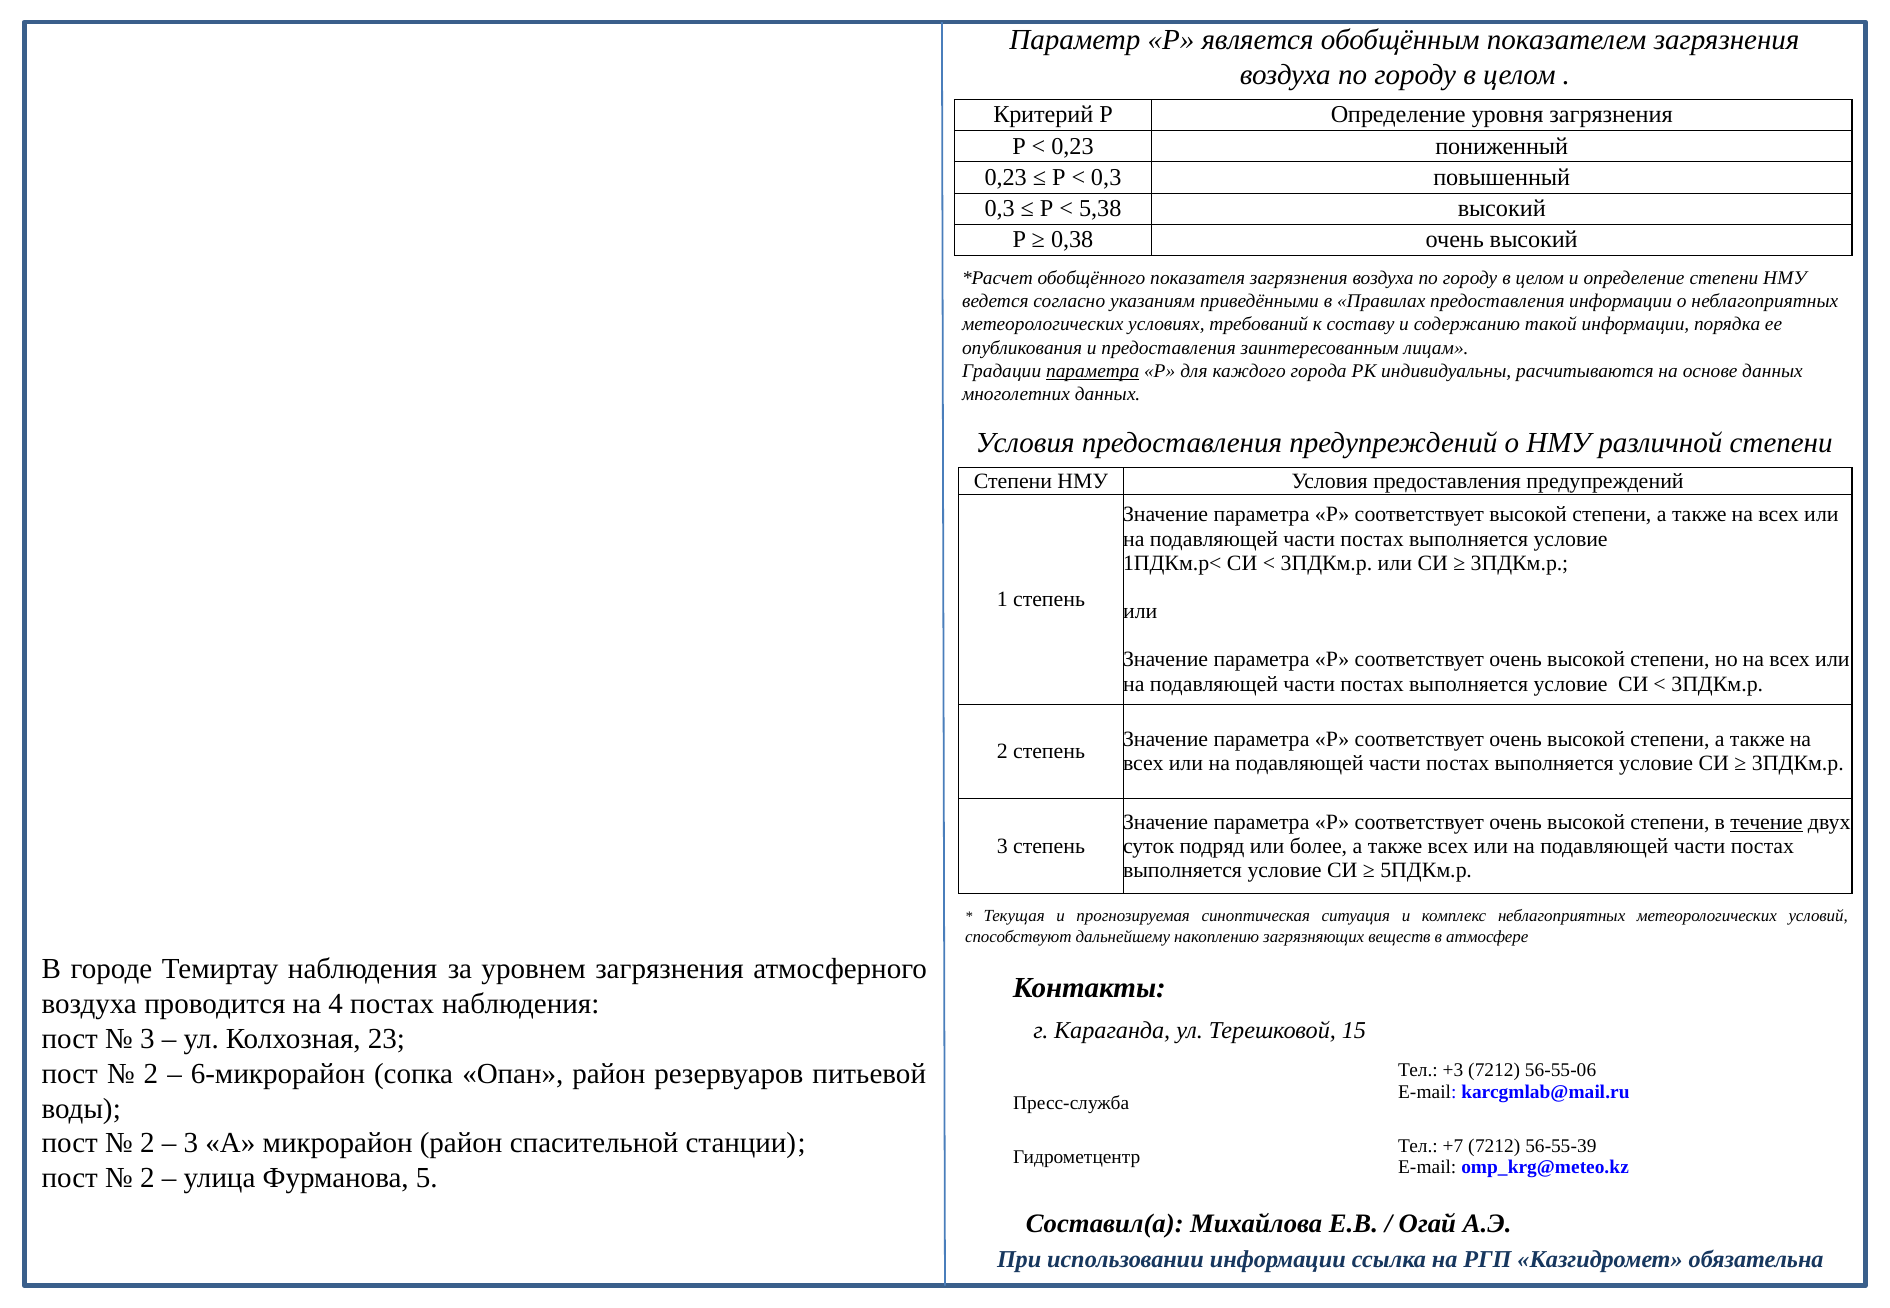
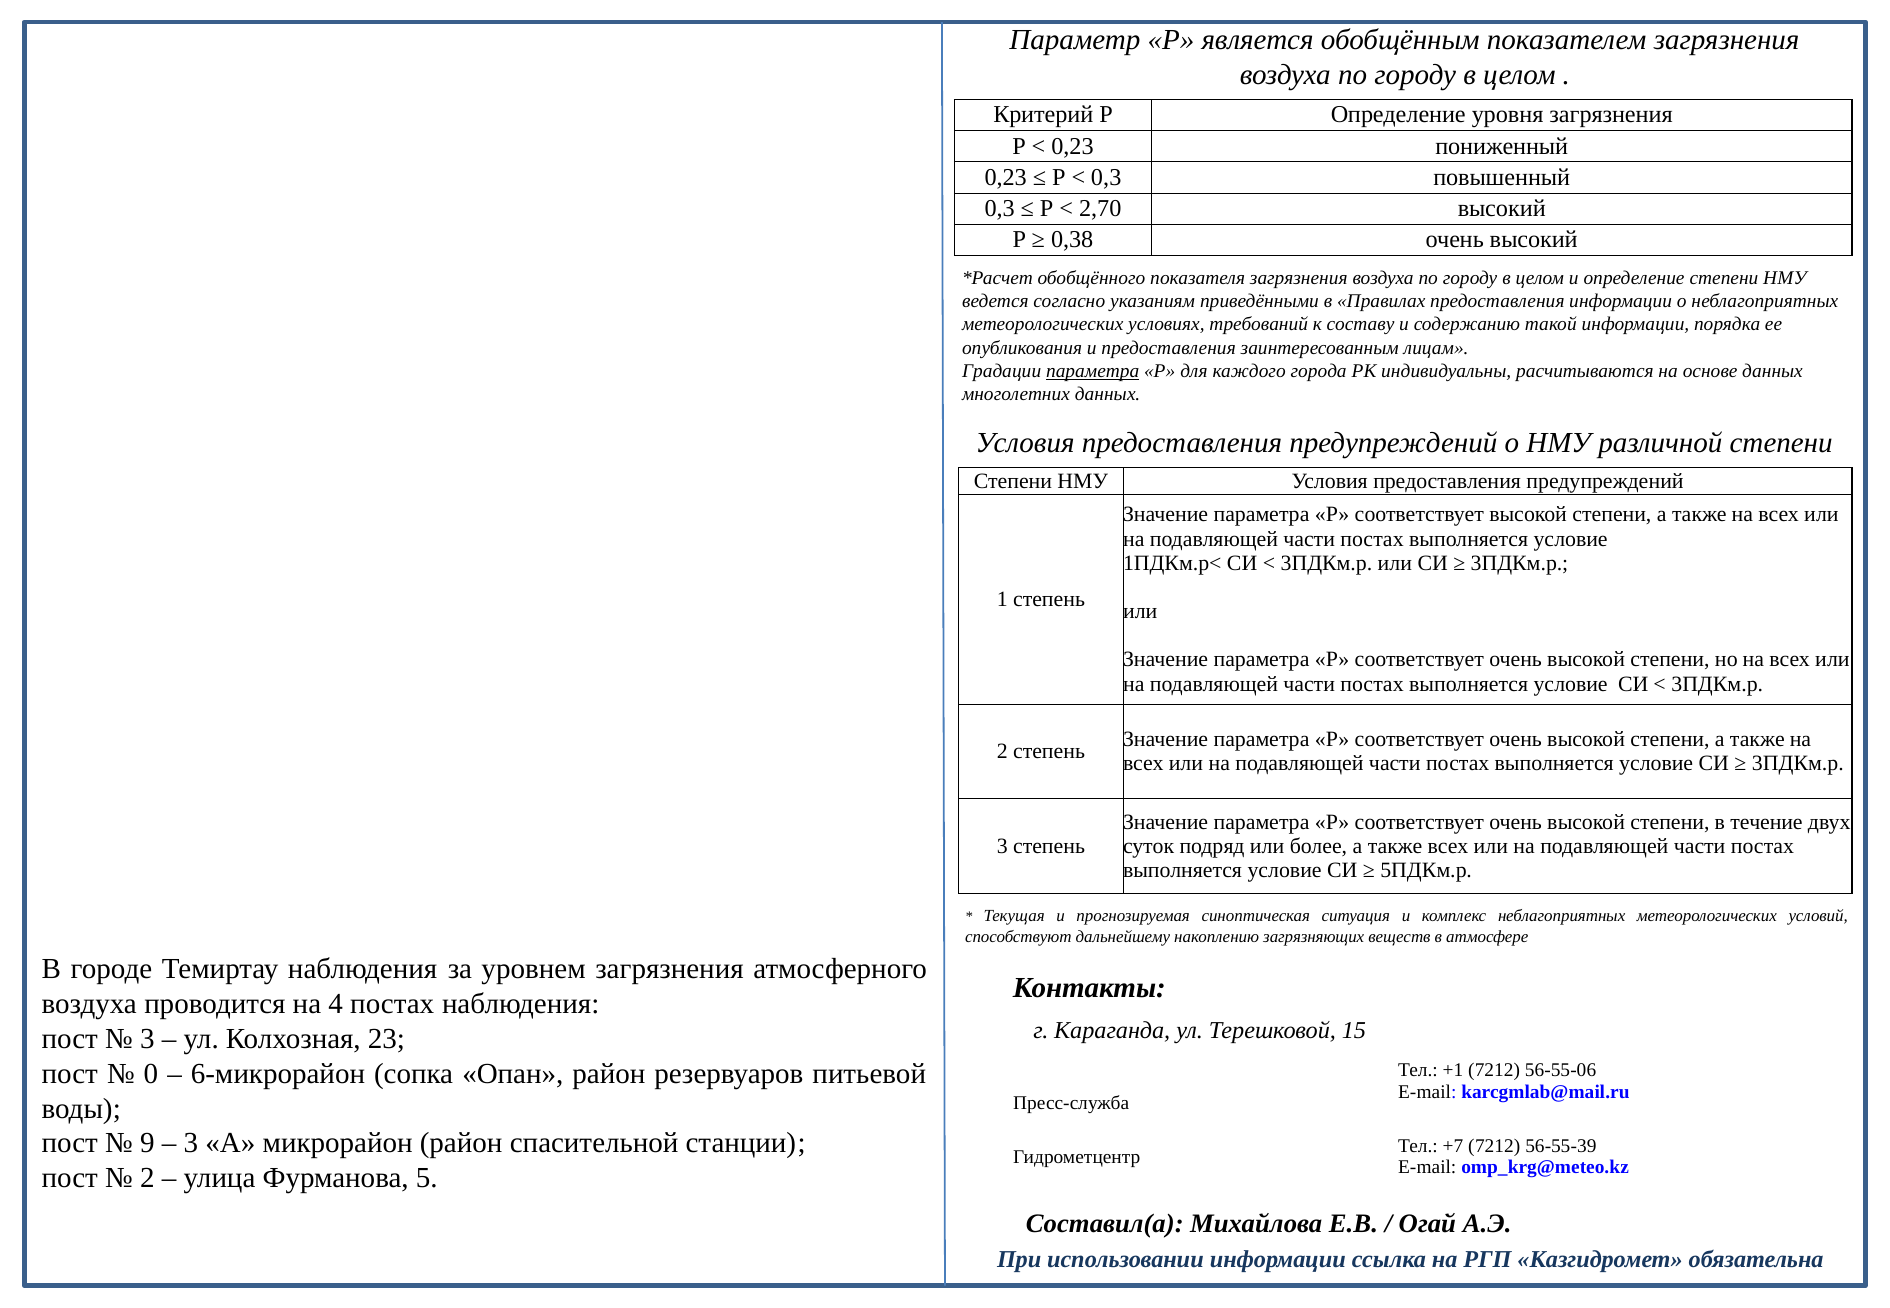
5,38: 5,38 -> 2,70 (1100, 208)
течение underline: present -> none (1766, 822)
2: 2 -> 0 (151, 1074)
+3: +3 -> +1 (1453, 1071)
2: 2 -> 9 (147, 1144)
